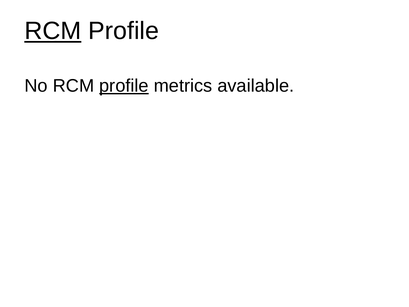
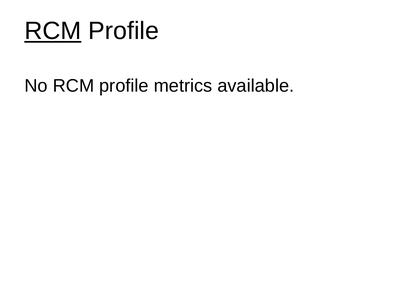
profile underline: present -> none (124, 86)
